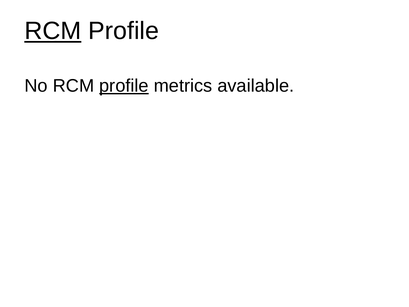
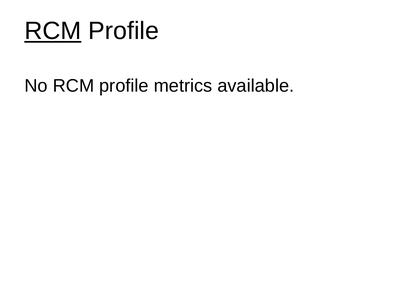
profile underline: present -> none (124, 86)
